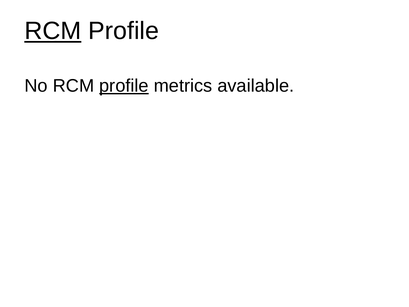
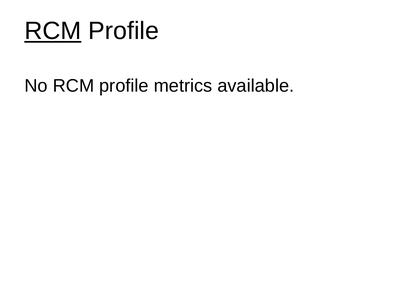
profile underline: present -> none (124, 86)
